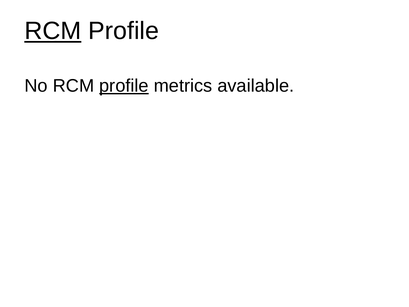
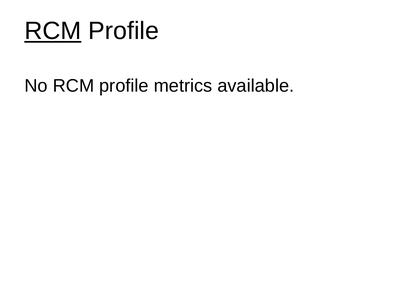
profile underline: present -> none (124, 86)
